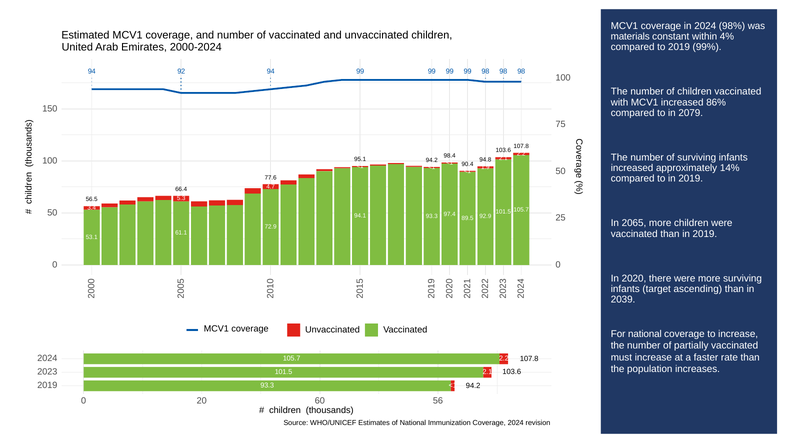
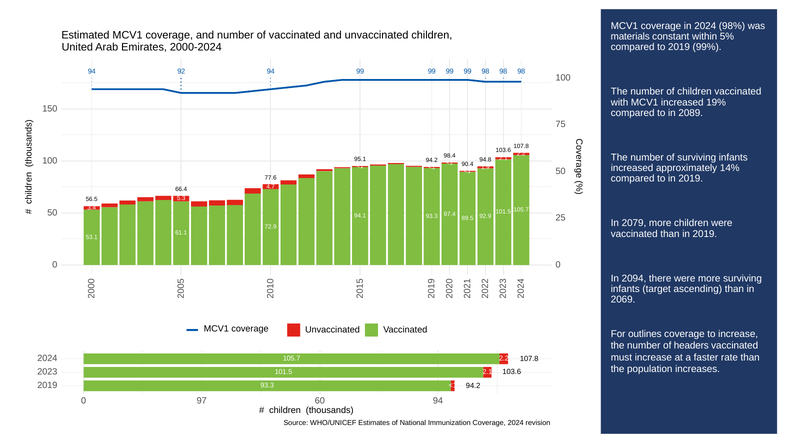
4%: 4% -> 5% (727, 36)
86%: 86% -> 19% (716, 102)
2079: 2079 -> 2089 (691, 113)
2065: 2065 -> 2079 (634, 223)
2020: 2020 -> 2094 (634, 278)
2039: 2039 -> 2069 (623, 299)
For national: national -> outlines (645, 334)
partially: partially -> headers (691, 345)
20: 20 -> 97 (202, 401)
60 56: 56 -> 94 (438, 401)
